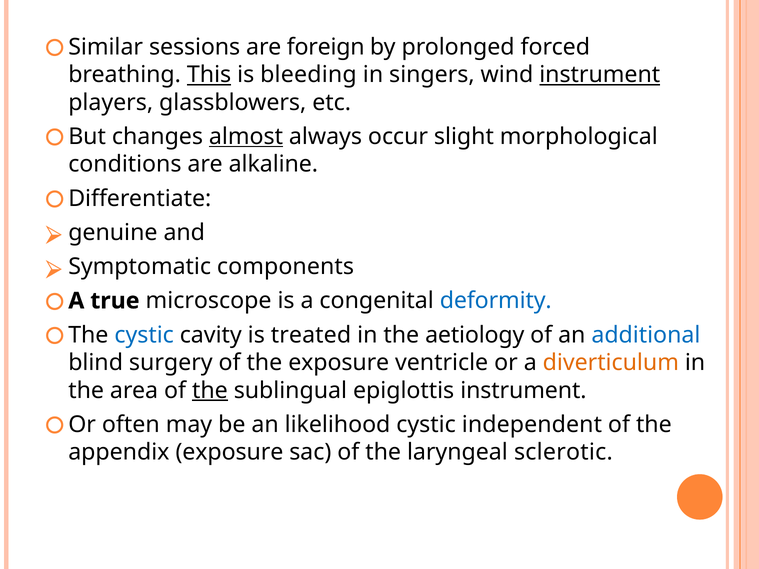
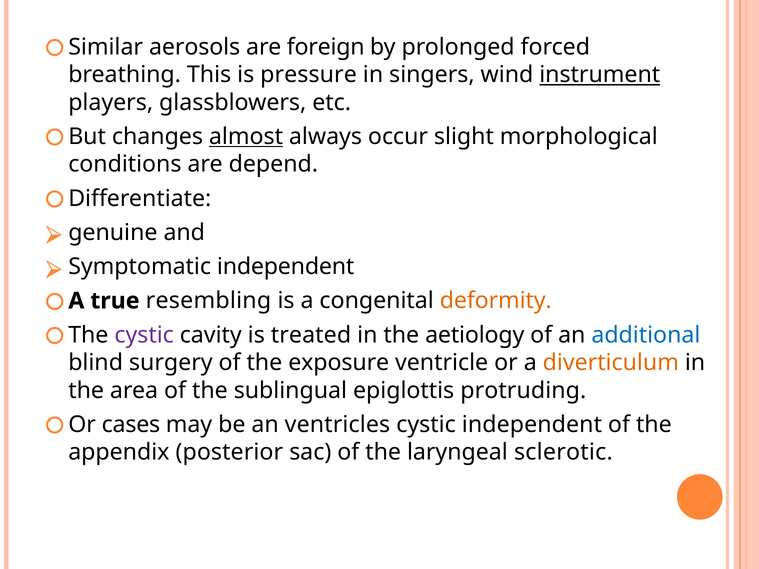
sessions: sessions -> aerosols (195, 47)
This underline: present -> none (209, 75)
bleeding: bleeding -> pressure (309, 75)
alkaline: alkaline -> depend (273, 164)
Symptomatic components: components -> independent (286, 267)
microscope: microscope -> resembling (208, 301)
deformity colour: blue -> orange (496, 301)
cystic colour: blue -> purple (144, 335)
the underline: present -> none (210, 391)
epiglottis instrument: instrument -> protruding (523, 391)
often: often -> cases (131, 425)
likelihood: likelihood -> ventricles (337, 425)
appendix exposure: exposure -> posterior (229, 453)
